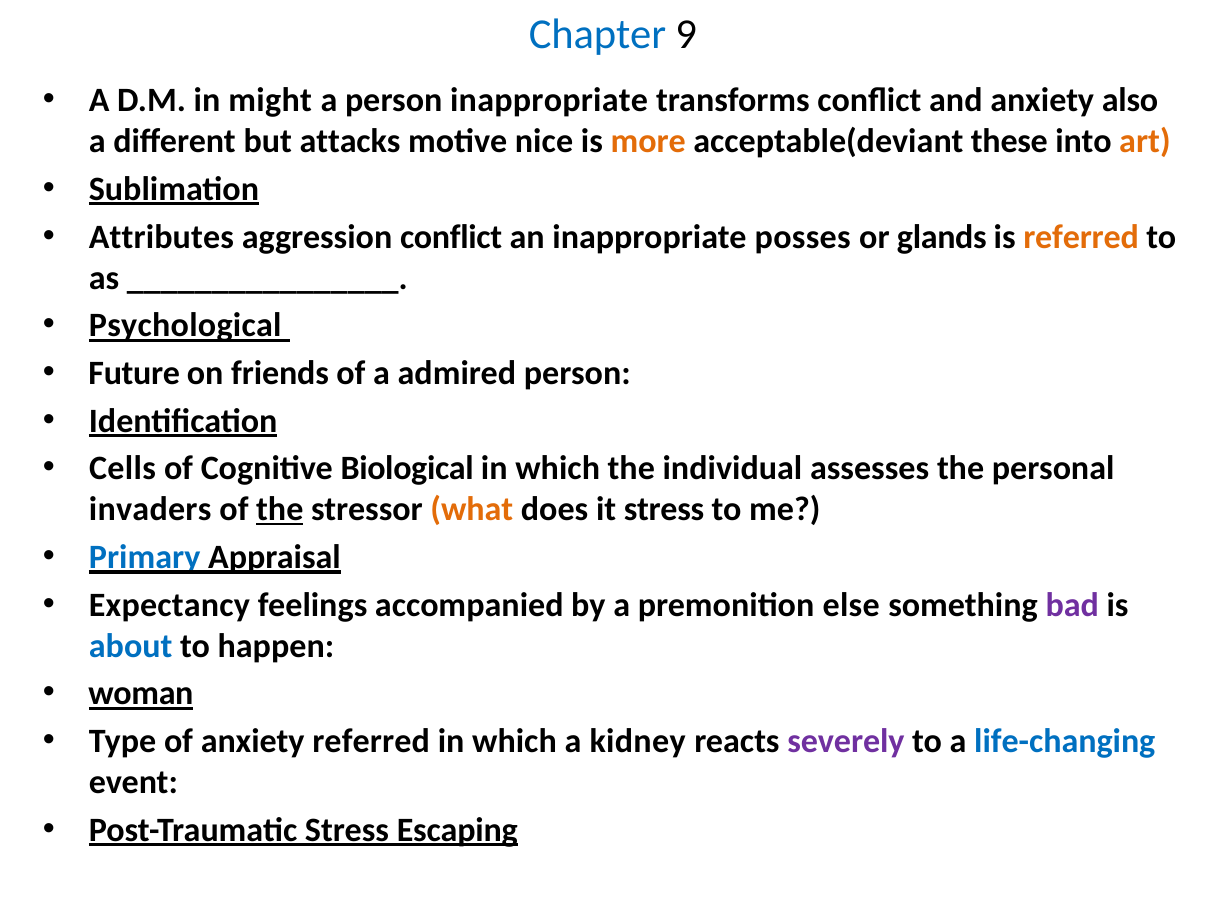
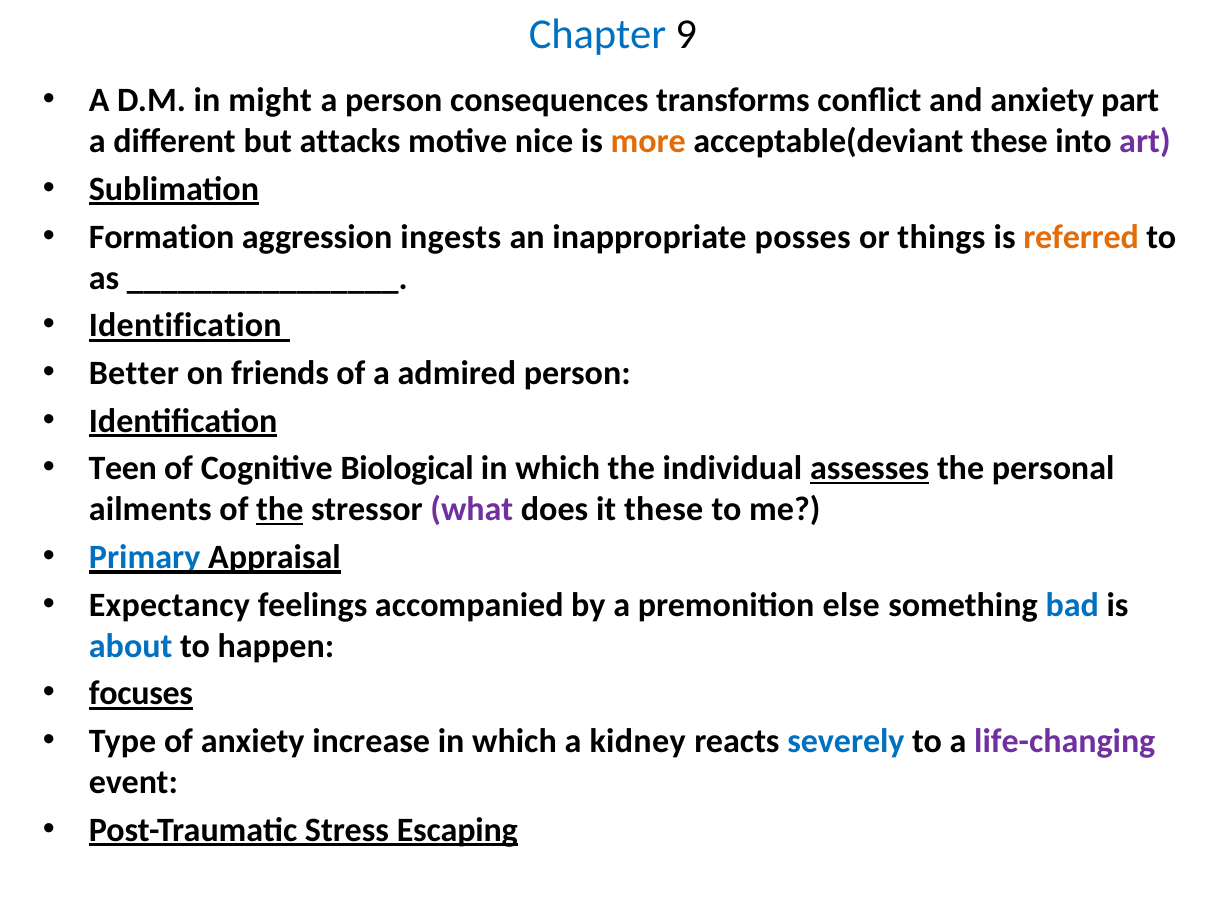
person inappropriate: inappropriate -> consequences (549, 100)
also: also -> part (1130, 100)
art colour: orange -> purple (1145, 141)
Attributes: Attributes -> Formation (162, 237)
aggression conflict: conflict -> ingests (451, 237)
glands: glands -> things (941, 237)
Psychological: Psychological -> Identification (185, 325)
Future: Future -> Better (134, 373)
Cells: Cells -> Teen (123, 468)
assesses underline: none -> present (870, 468)
invaders: invaders -> ailments (150, 509)
what colour: orange -> purple (472, 509)
it stress: stress -> these (664, 509)
bad colour: purple -> blue (1072, 605)
woman: woman -> focuses (141, 693)
anxiety referred: referred -> increase (371, 741)
severely colour: purple -> blue (846, 741)
life-changing colour: blue -> purple (1065, 741)
